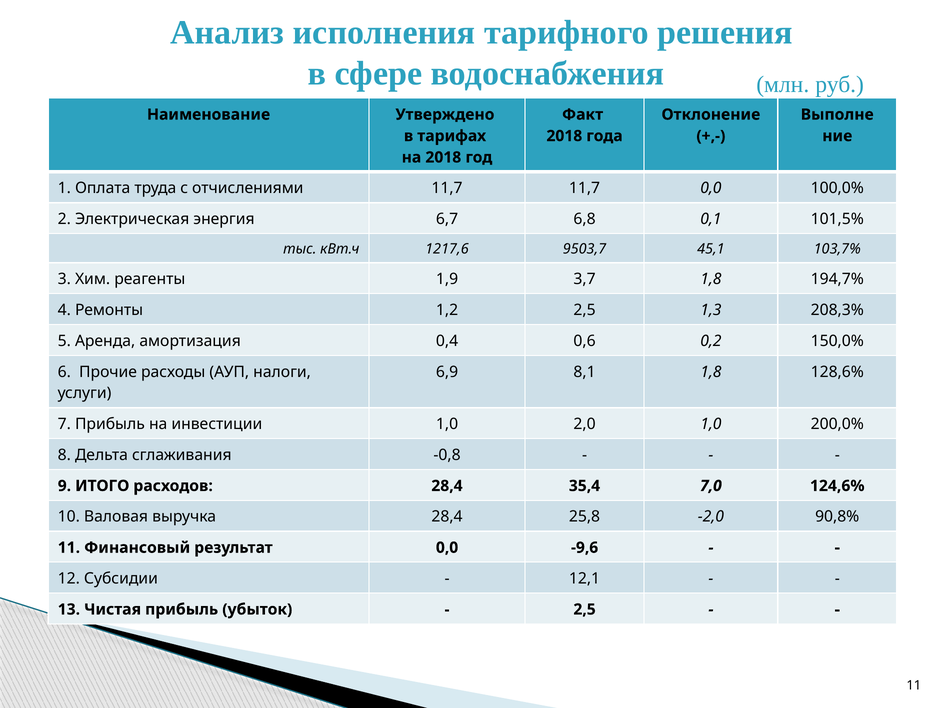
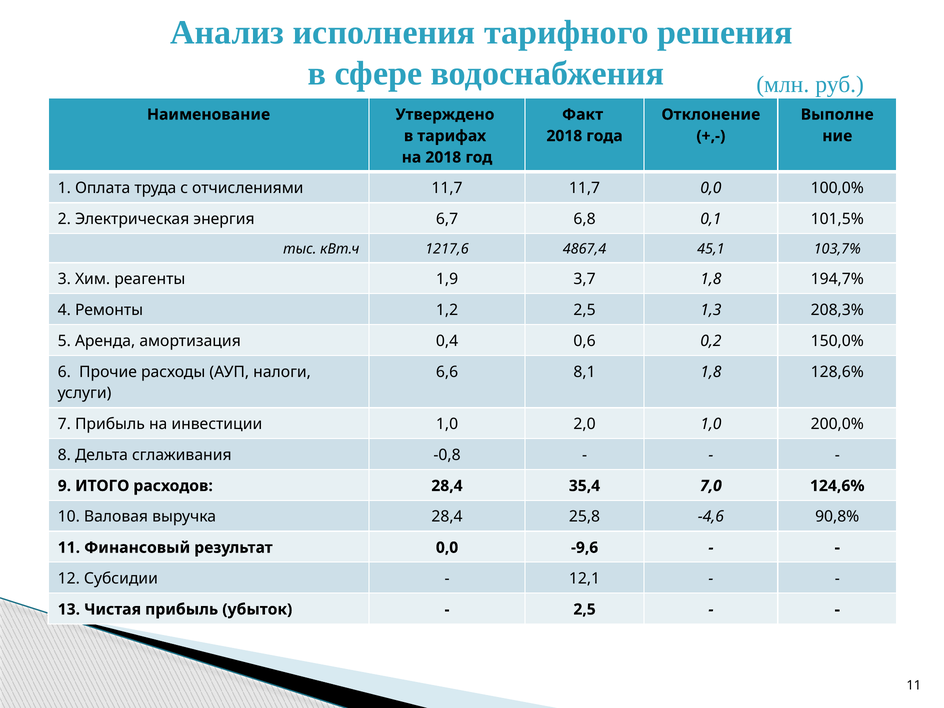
9503,7: 9503,7 -> 4867,4 (584, 249)
6,9: 6,9 -> 6,6 (447, 372)
-2,0: -2,0 -> -4,6 (711, 517)
